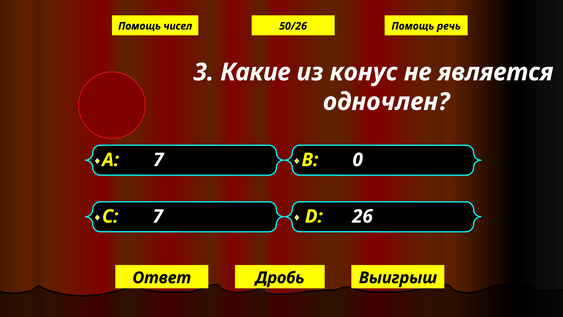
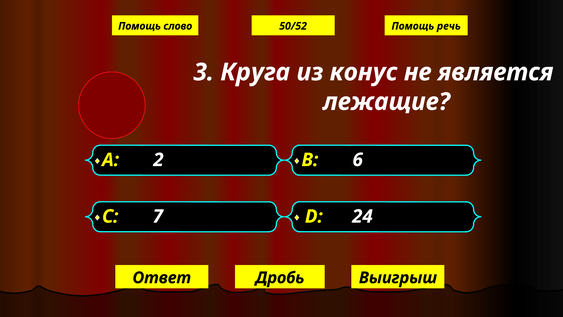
чисел: чисел -> слово (178, 26)
50/26: 50/26 -> 50/52 (293, 26)
Какие: Какие -> Круга (255, 72)
одночлен: одночлен -> лежащие (386, 102)
А 7: 7 -> 2 (158, 160)
0: 0 -> 6 (358, 160)
26: 26 -> 24 (362, 216)
